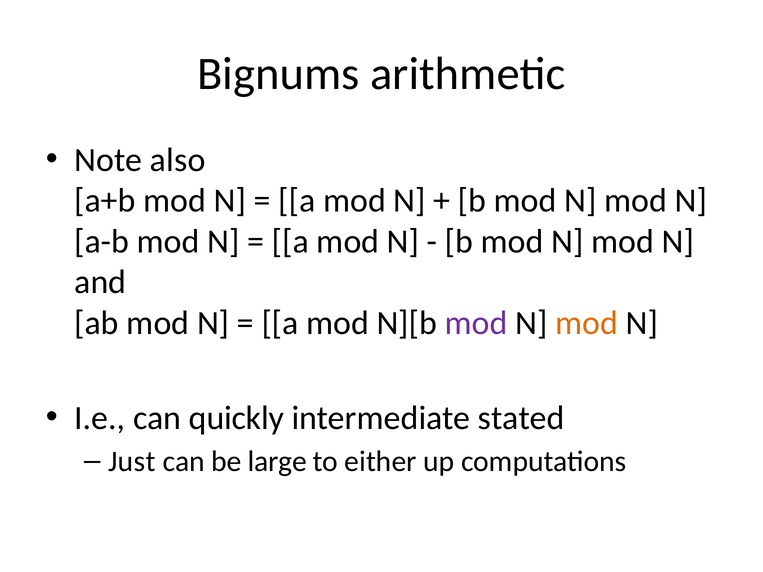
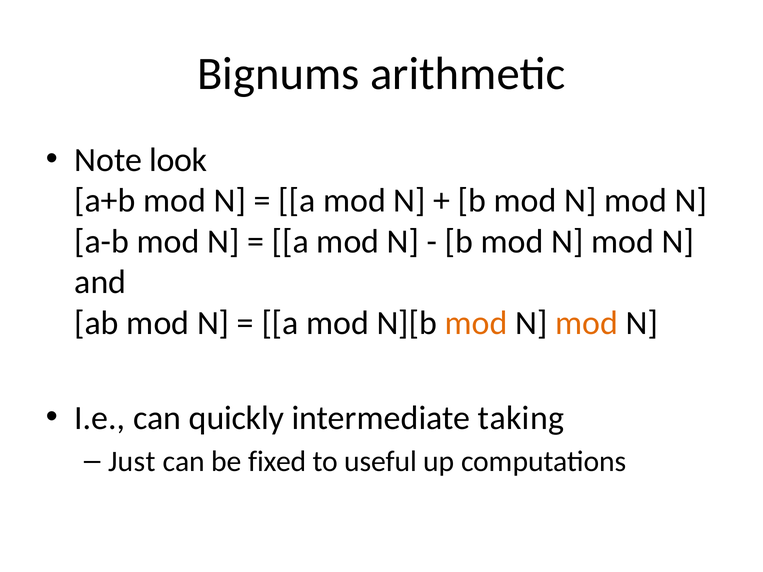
also: also -> look (178, 160)
mod colour: purple -> orange (476, 323)
stated: stated -> taking (521, 418)
large: large -> fixed (277, 462)
either: either -> useful (381, 462)
